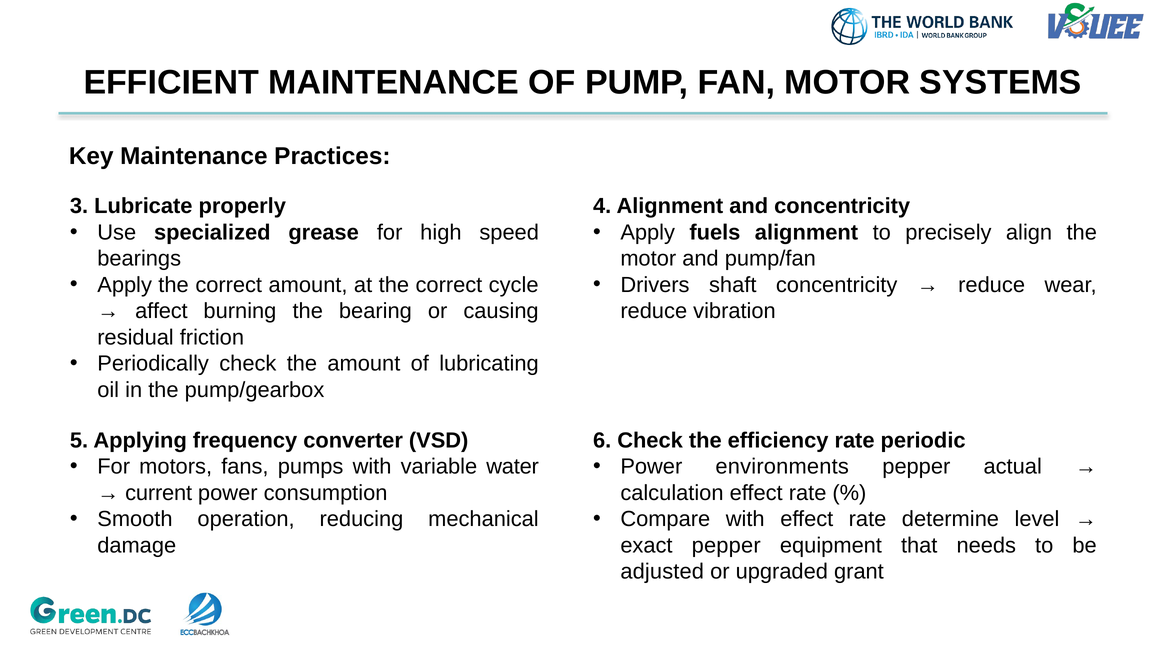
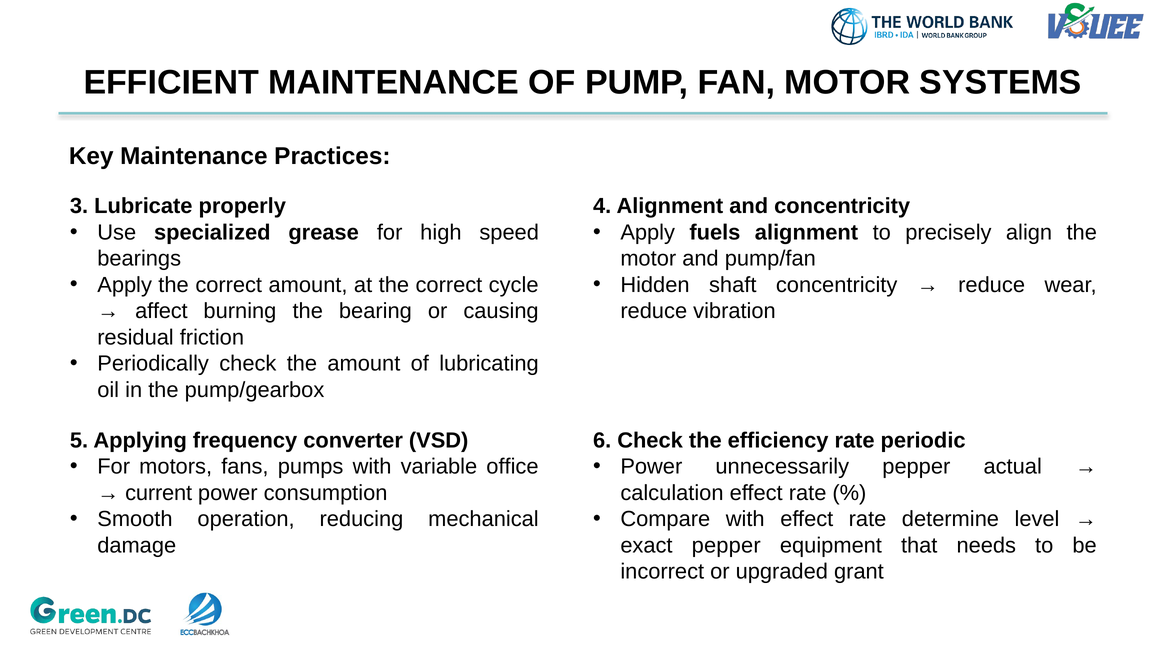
Drivers: Drivers -> Hidden (655, 285)
water: water -> office (512, 467)
environments: environments -> unnecessarily (782, 467)
adjusted: adjusted -> incorrect (662, 571)
